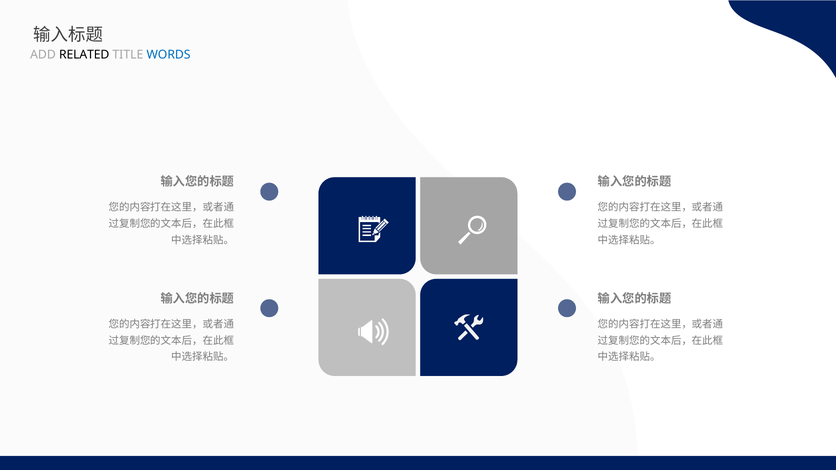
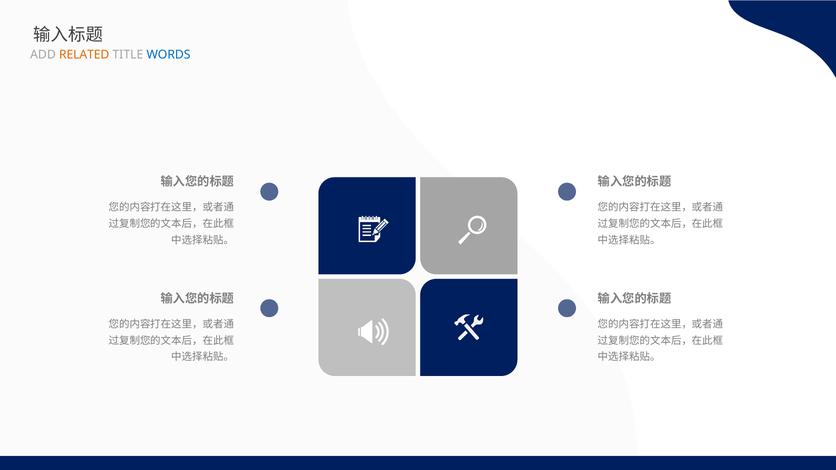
RELATED colour: black -> orange (84, 55)
